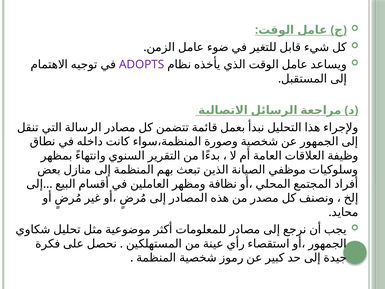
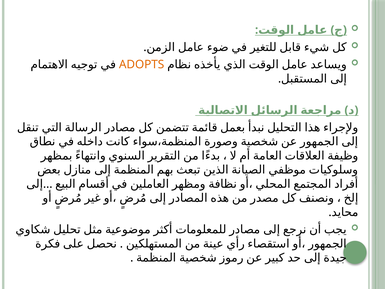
ADOPTS colour: purple -> orange (142, 64)
